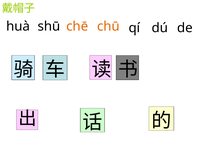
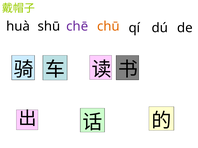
chē colour: orange -> purple (77, 26)
